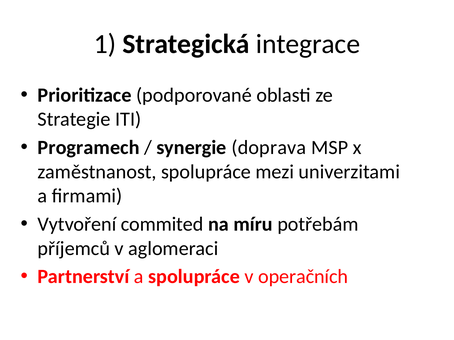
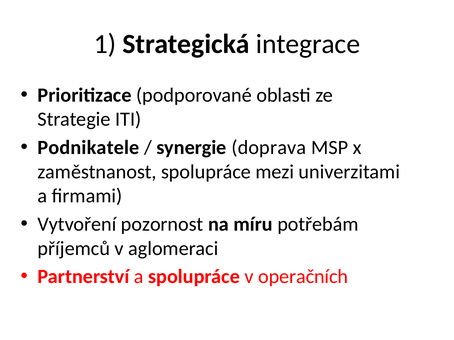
Programech: Programech -> Podnikatele (89, 148)
commited: commited -> pozornost (162, 225)
